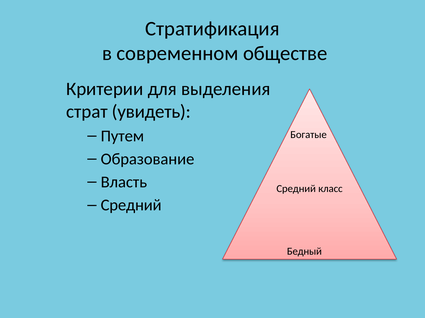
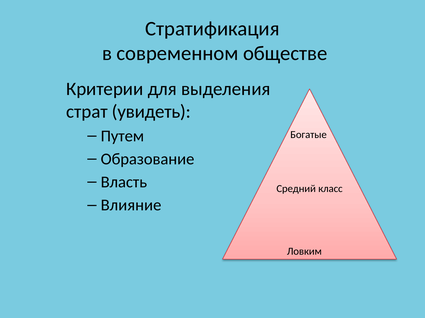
Средний: Средний -> Влияние (131, 206)
Бедный: Бедный -> Ловким (304, 252)
